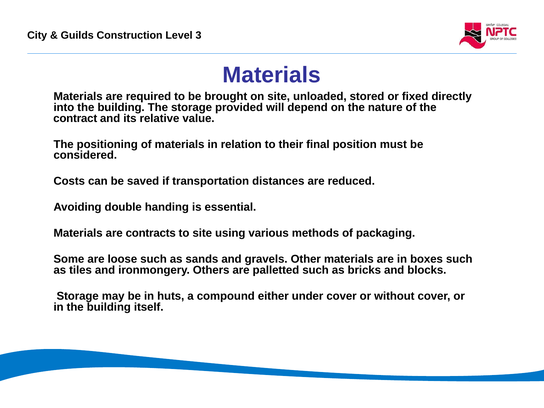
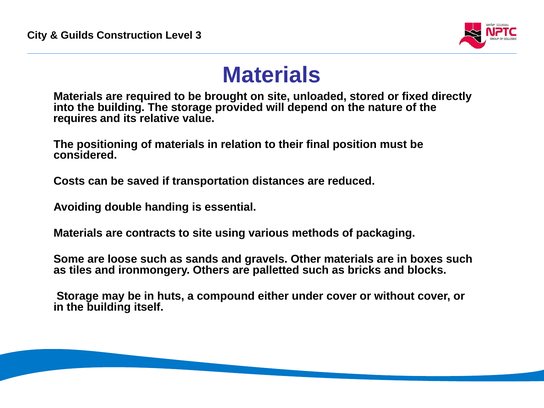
contract: contract -> requires (75, 118)
